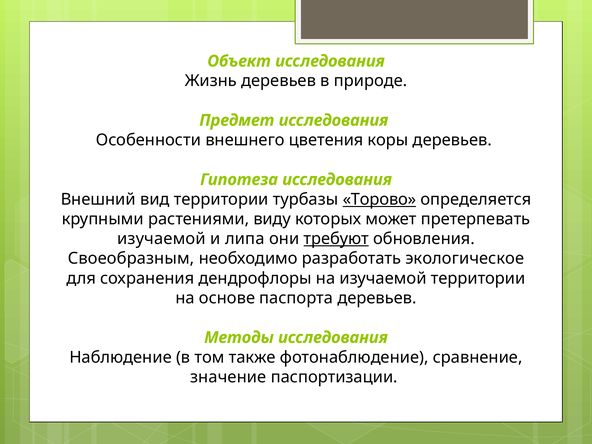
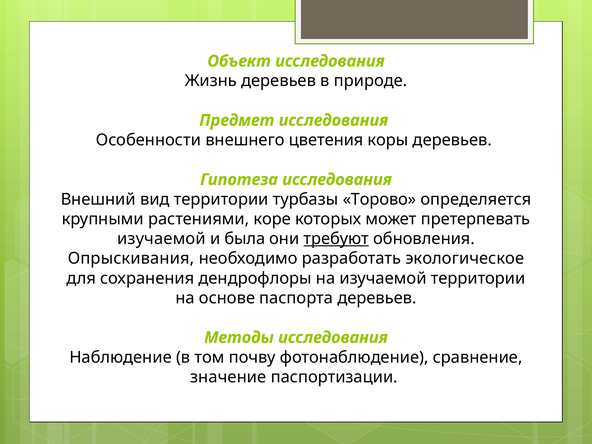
Торово underline: present -> none (379, 199)
виду: виду -> коре (272, 219)
липа: липа -> была (245, 239)
Своеобразным: Своеобразным -> Опрыскивания (131, 259)
также: также -> почву (252, 357)
